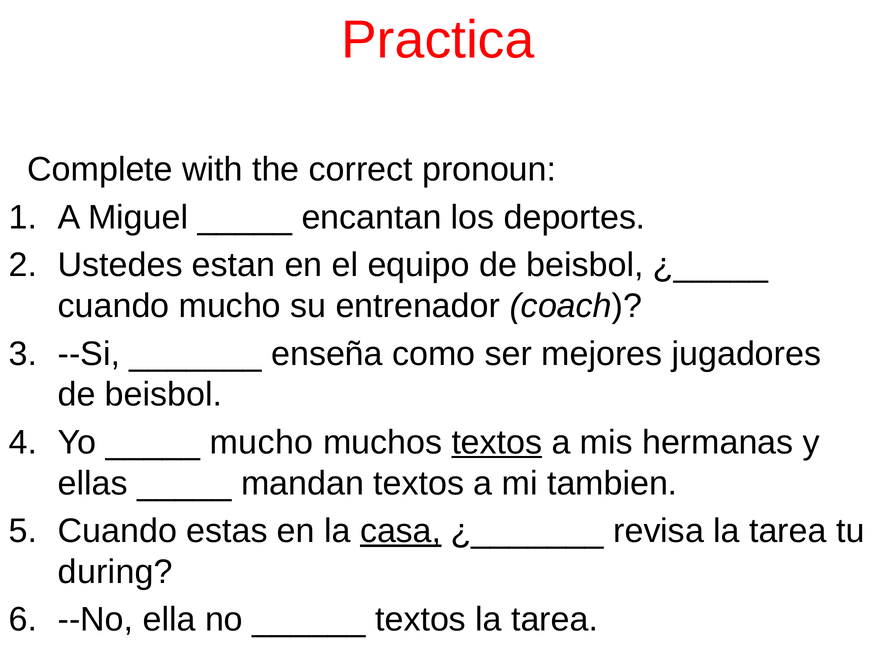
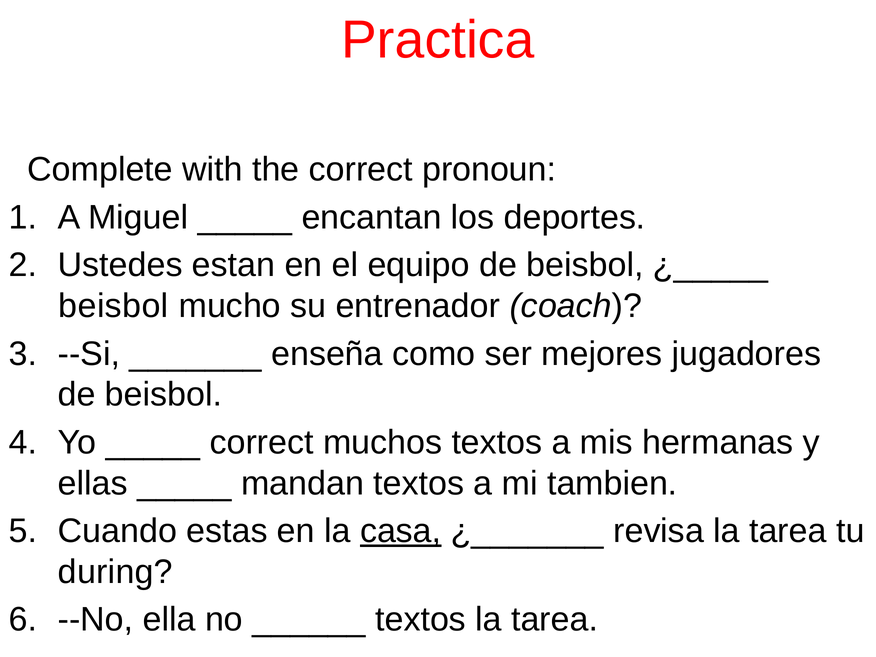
cuando: cuando -> beisbol (113, 306)
mucho: mucho -> correct (262, 442)
textos underline: present -> none (497, 442)
